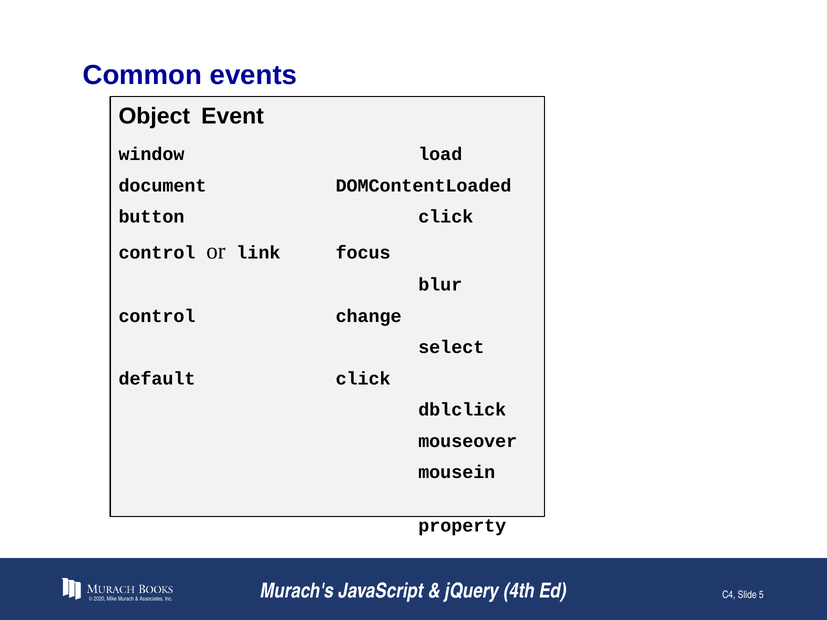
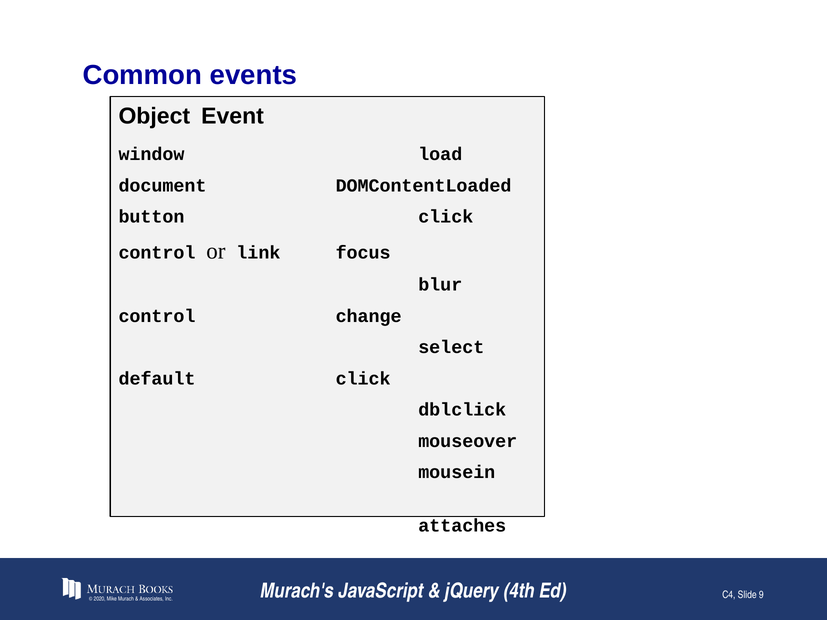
property: property -> attaches (462, 526)
5: 5 -> 9 (761, 595)
